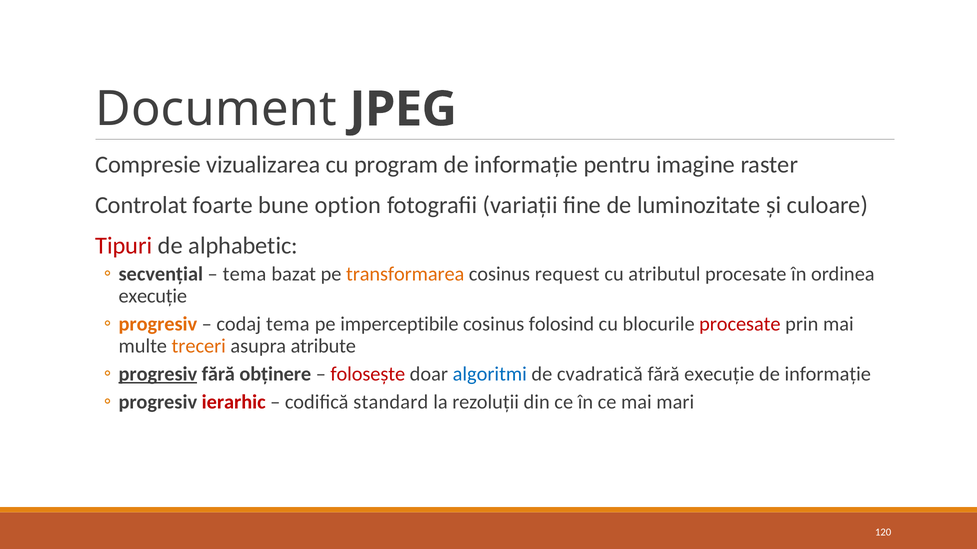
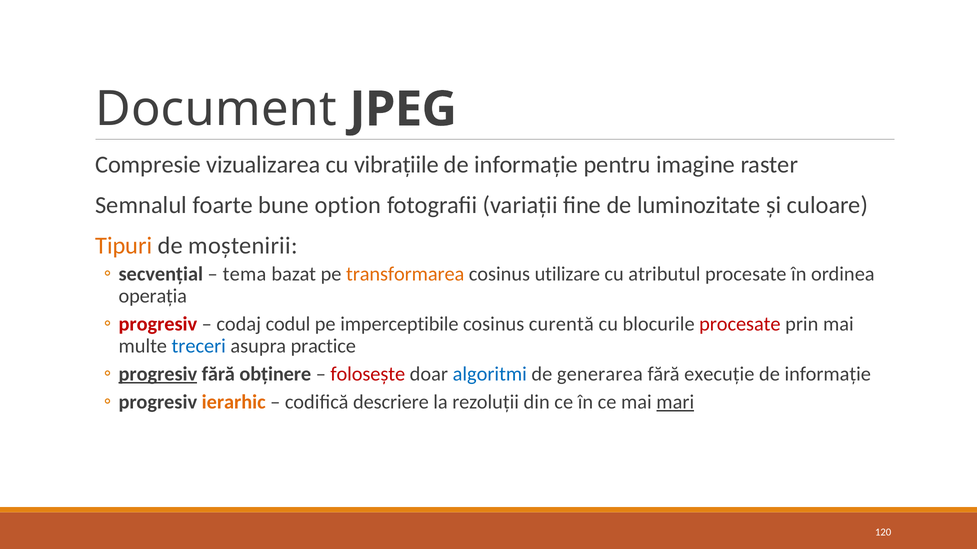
program: program -> vibrațiile (396, 165)
Controlat: Controlat -> Semnalul (141, 205)
Tipuri colour: red -> orange (124, 246)
alphabetic: alphabetic -> moștenirii (243, 246)
request: request -> utilizare (567, 274)
execuție: execuție -> operația (153, 296)
progresiv colour: orange -> red (158, 324)
codaj tema: tema -> codul (288, 324)
folosind: folosind -> curentă (561, 324)
treceri colour: orange -> blue (199, 346)
atribute: atribute -> practice (323, 346)
cvadratică: cvadratică -> generarea (600, 374)
ierarhic colour: red -> orange (234, 402)
standard: standard -> descriere (391, 402)
mari underline: none -> present (675, 402)
